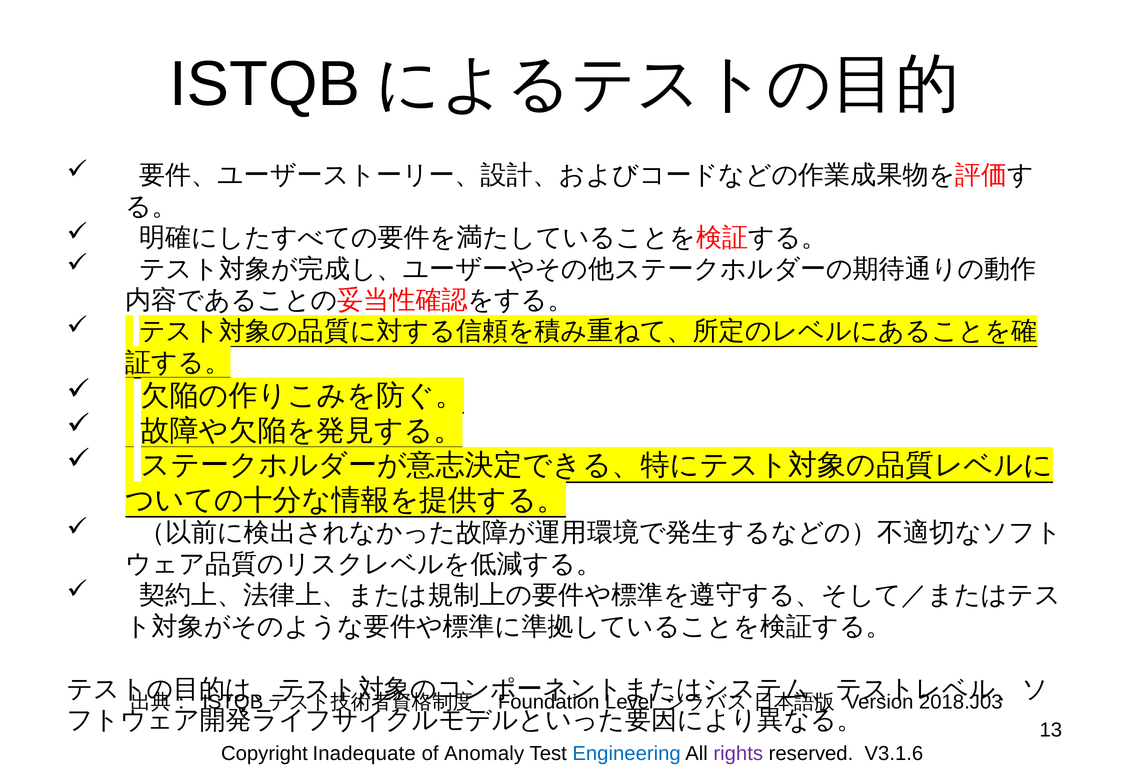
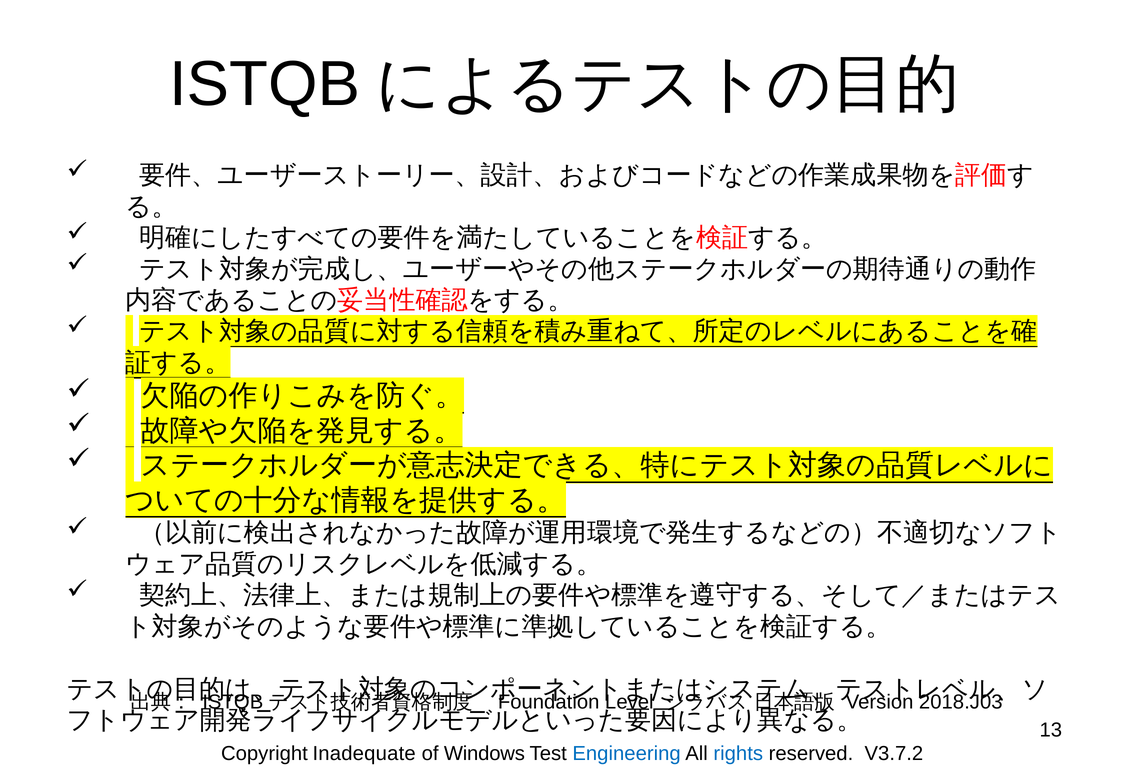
Anomaly: Anomaly -> Windows (484, 754)
rights colour: purple -> blue (738, 754)
V3.1.6: V3.1.6 -> V3.7.2 (894, 754)
